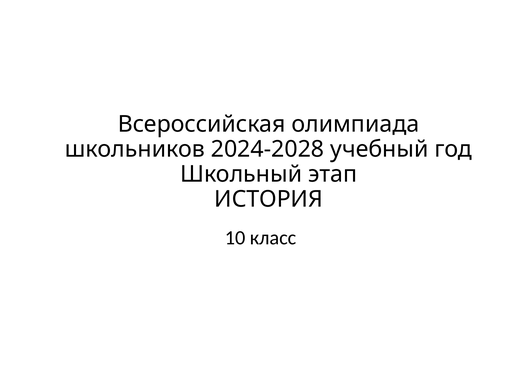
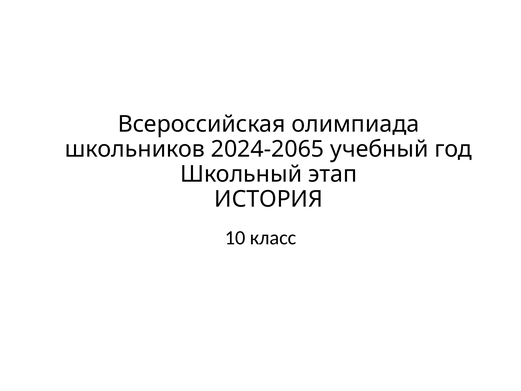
2024-2028: 2024-2028 -> 2024-2065 (268, 149)
